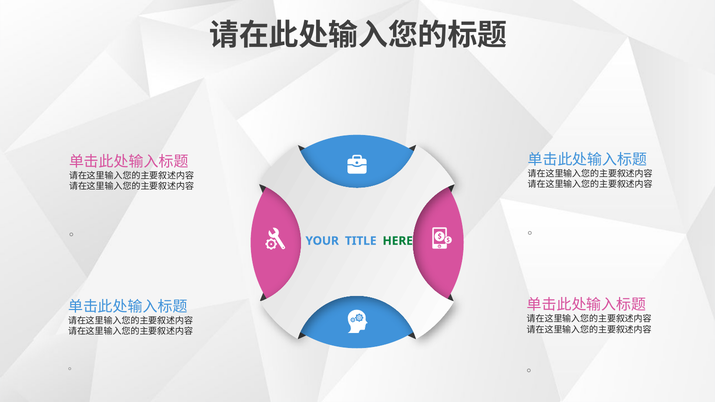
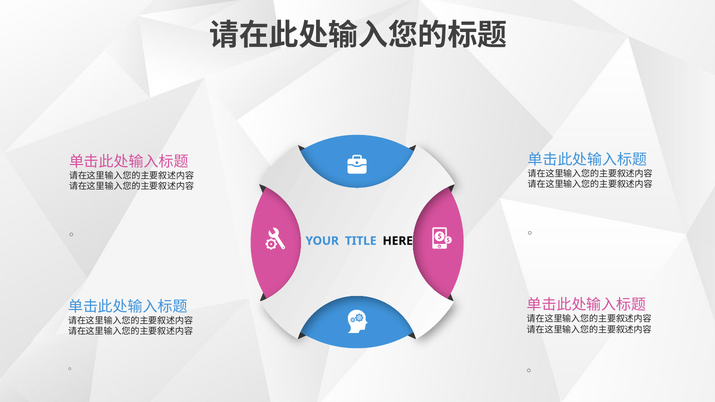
HERE colour: green -> black (398, 241)
